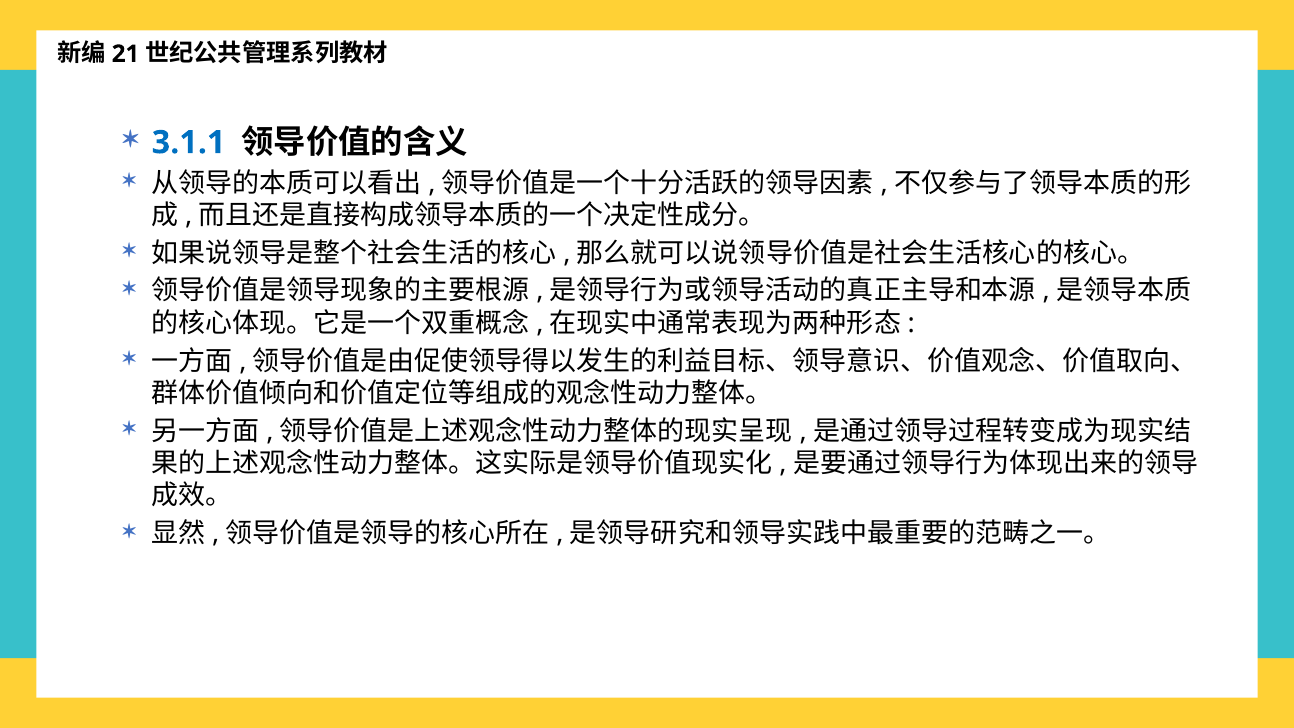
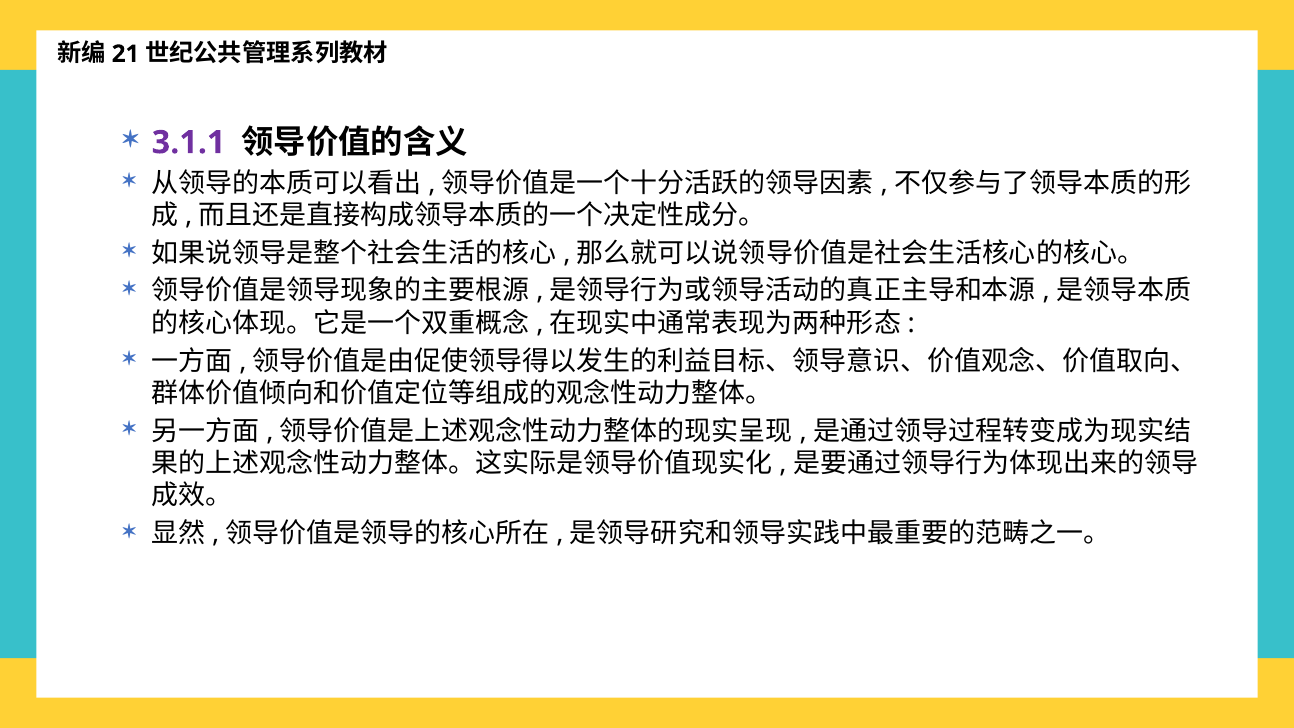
3.1.1 colour: blue -> purple (189, 142)
